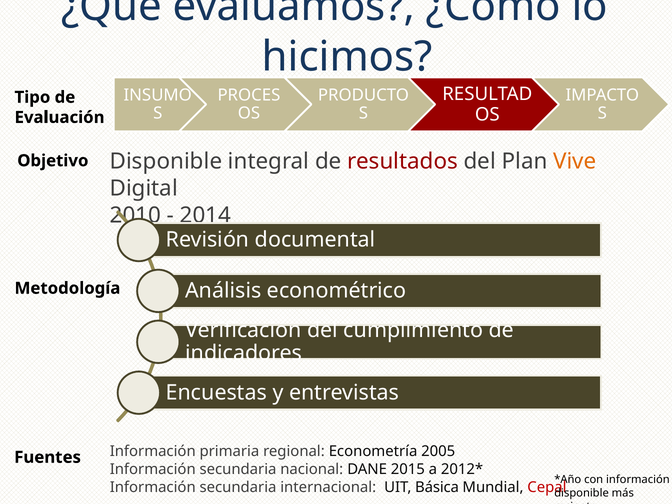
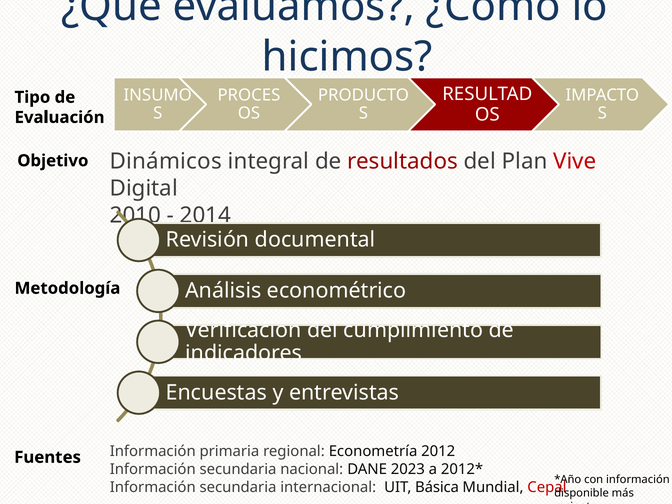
Disponible: Disponible -> Dinámicos (166, 162)
Vive colour: orange -> red (575, 162)
2005: 2005 -> 2012 (438, 451)
2015: 2015 -> 2023 (408, 469)
